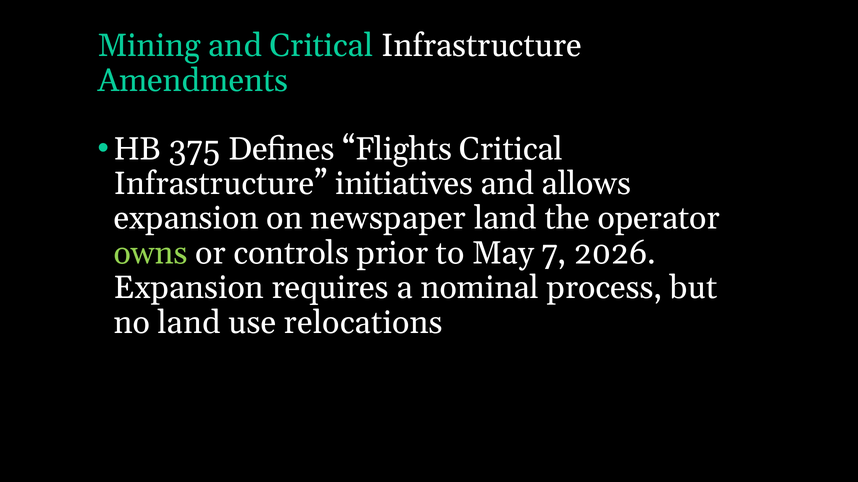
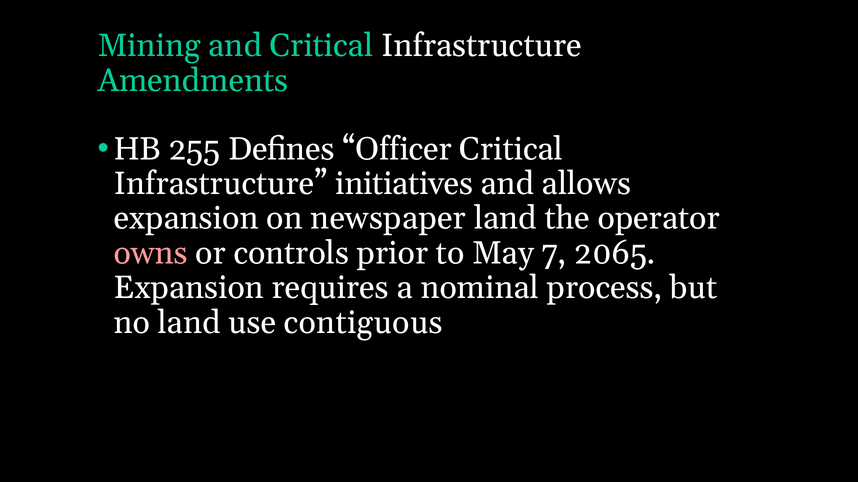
375: 375 -> 255 (194, 149)
Flights: Flights -> Officer (397, 149)
owns colour: light green -> pink (151, 253)
2026: 2026 -> 2065 (615, 253)
relocations: relocations -> contiguous (363, 323)
